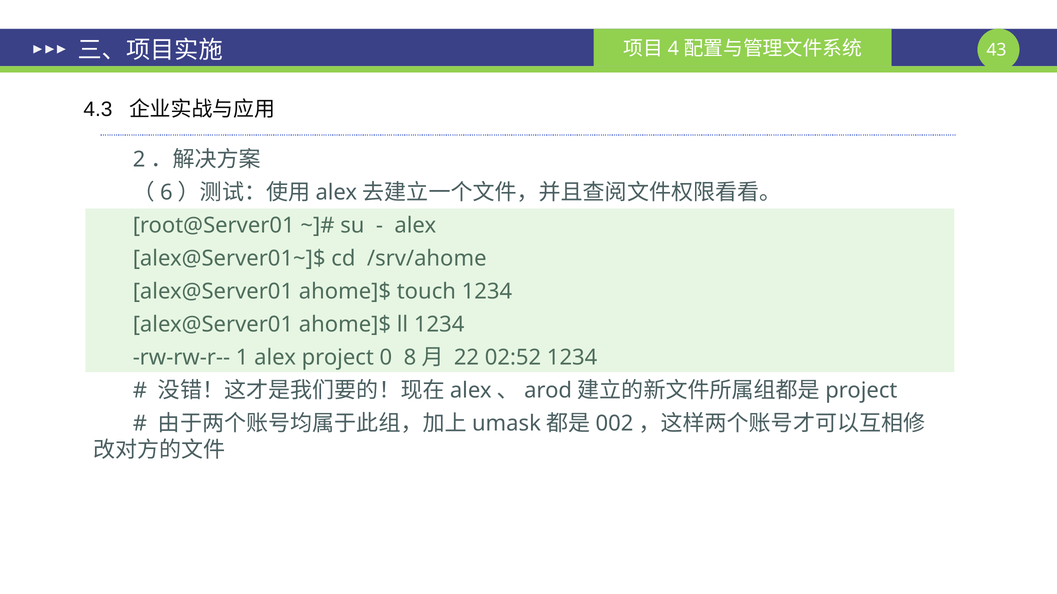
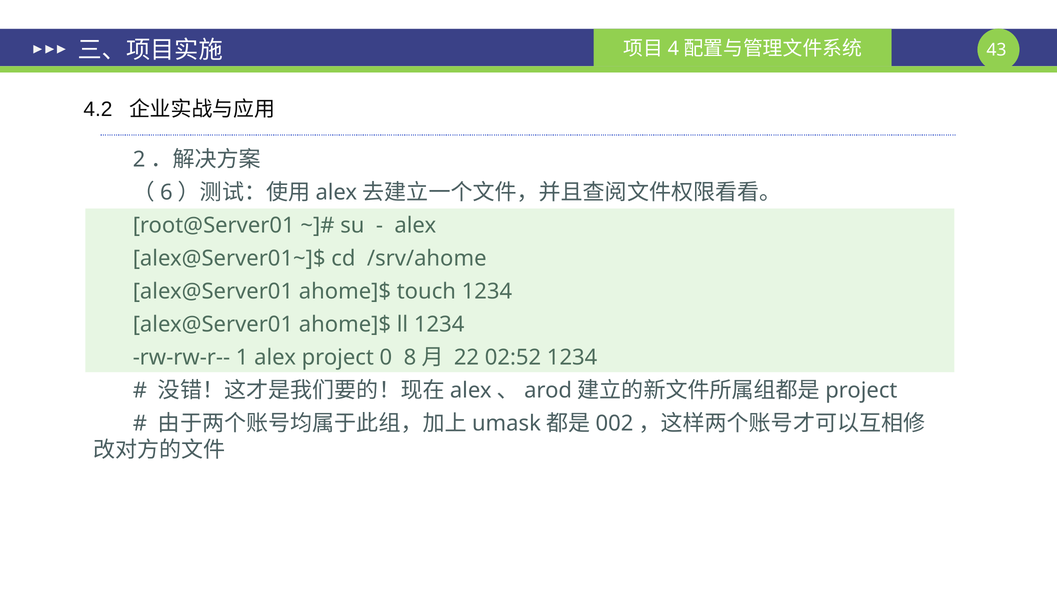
4.3: 4.3 -> 4.2 (98, 110)
